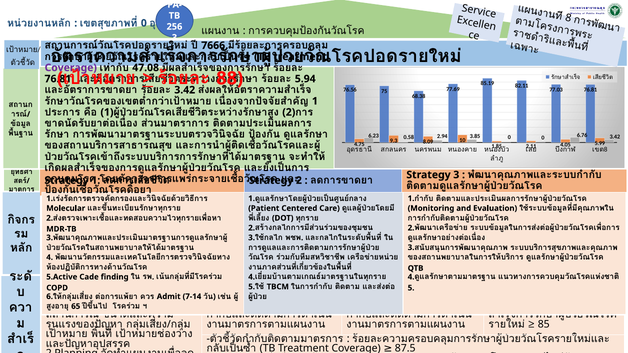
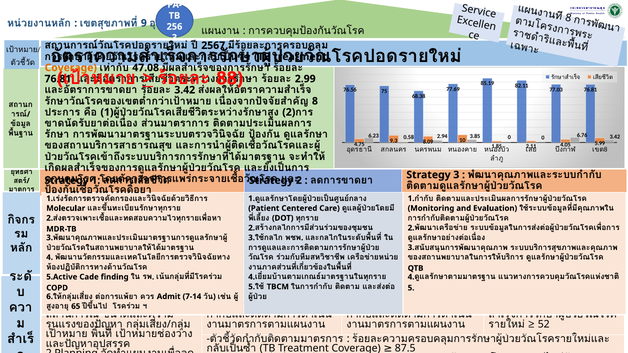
0: 0 -> 9 (144, 23)
7666: 7666 -> 2567 (213, 46)
Coverage colour: purple -> orange (71, 68)
5.94: 5.94 -> 2.99 (305, 79)
1: 1 -> 8 (315, 101)
85: 85 -> 52 (544, 324)
